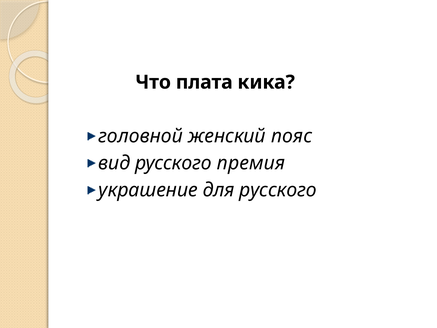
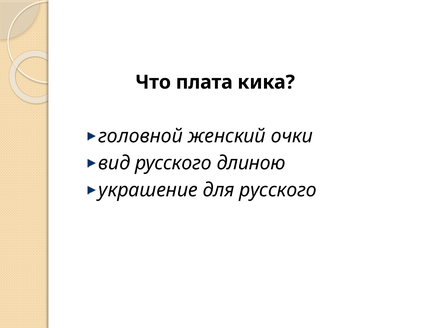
пояс: пояс -> очки (292, 136)
премия: премия -> длиною (251, 163)
